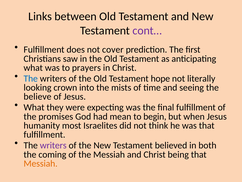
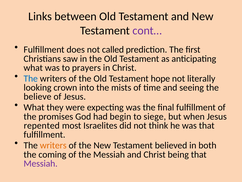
cover: cover -> called (113, 49)
mean: mean -> begin (120, 116)
begin: begin -> siege (155, 116)
humanity: humanity -> repented (42, 125)
writers colour: purple -> orange (53, 145)
Messiah colour: orange -> purple (41, 163)
